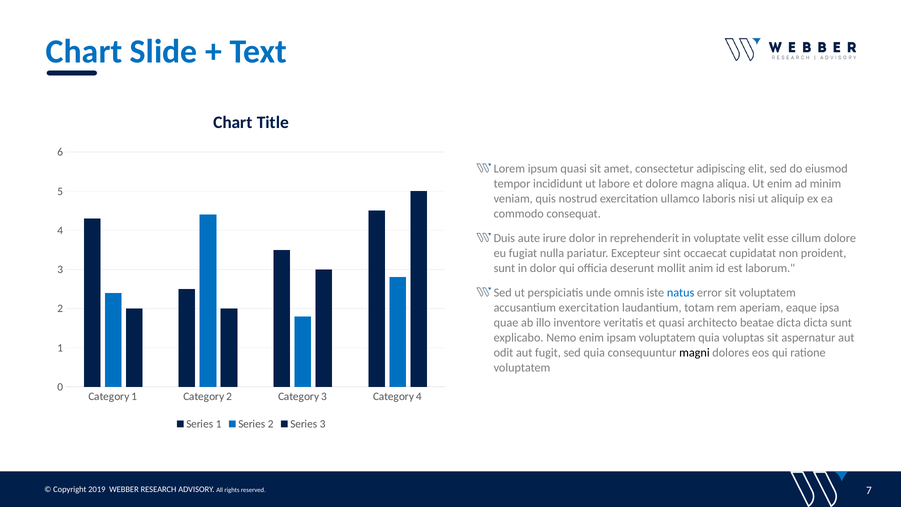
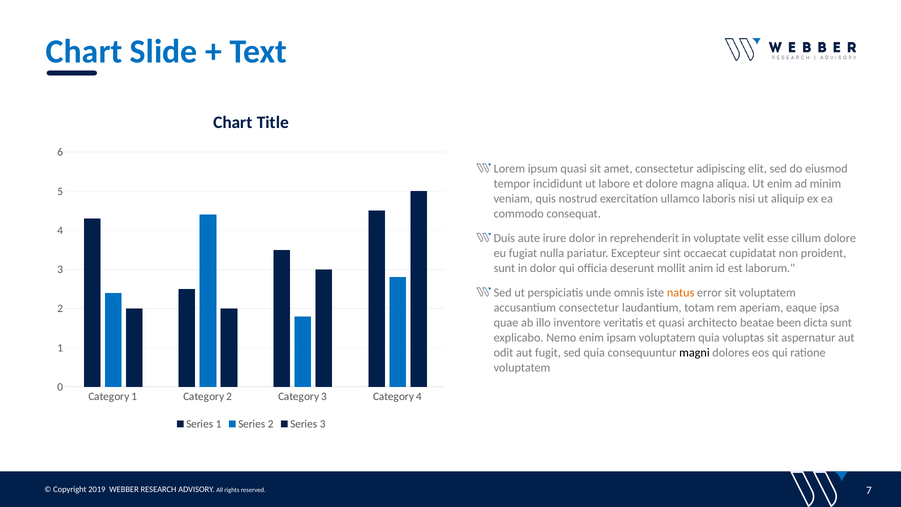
natus colour: blue -> orange (681, 293)
accusantium exercitation: exercitation -> consectetur (589, 308)
beatae dicta: dicta -> been (789, 323)
